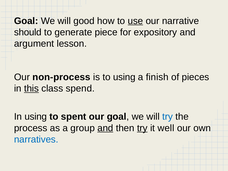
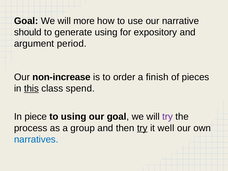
good: good -> more (84, 21)
use underline: present -> none (135, 21)
generate piece: piece -> using (106, 32)
lesson: lesson -> period (72, 44)
non-process: non-process -> non-increase (62, 77)
to using: using -> order (124, 77)
In using: using -> piece (36, 117)
to spent: spent -> using (74, 117)
try colour: blue -> purple (168, 117)
and underline: present -> none (105, 128)
